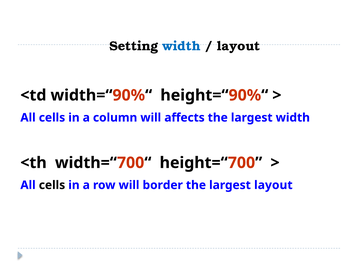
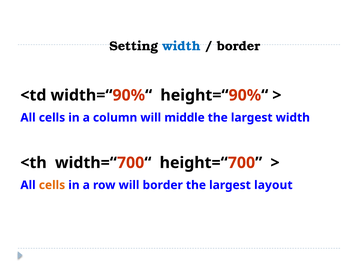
layout: layout -> border (239, 46)
affects: affects -> middle (185, 118)
cells colour: black -> orange (52, 185)
